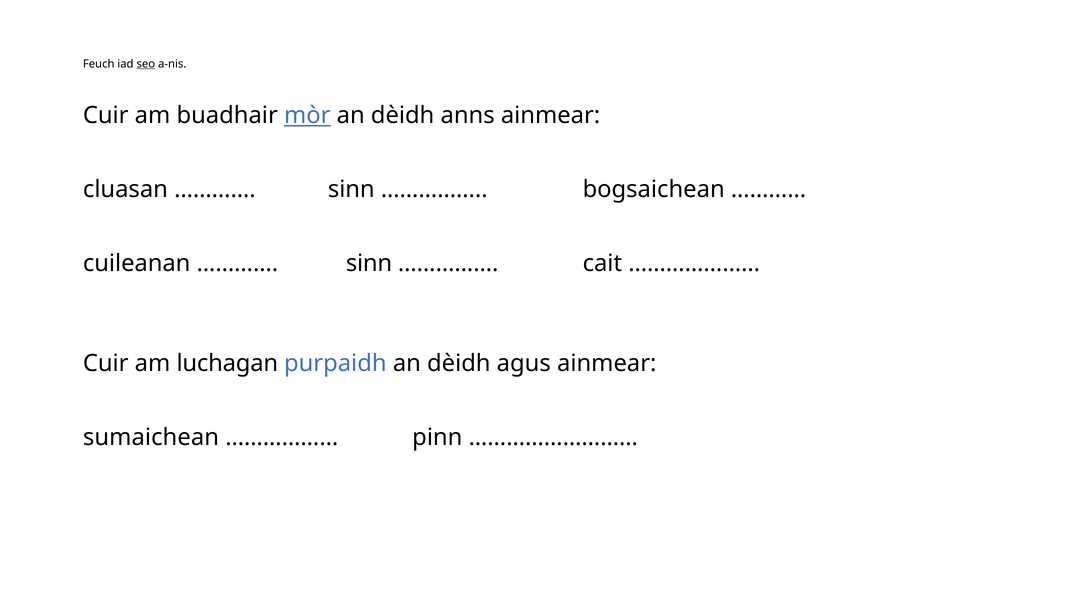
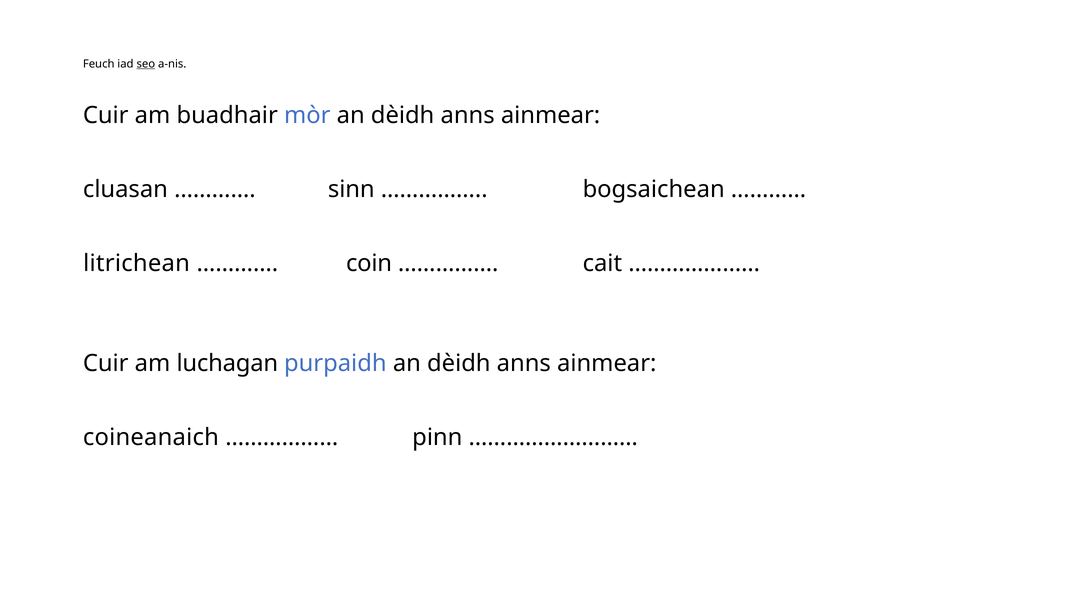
mòr underline: present -> none (307, 115)
cuileanan: cuileanan -> litrichean (137, 264)
sinn: sinn -> coin (369, 264)
purpaidh an dèidh agus: agus -> anns (524, 363)
sumaichean: sumaichean -> coineanaich (151, 437)
